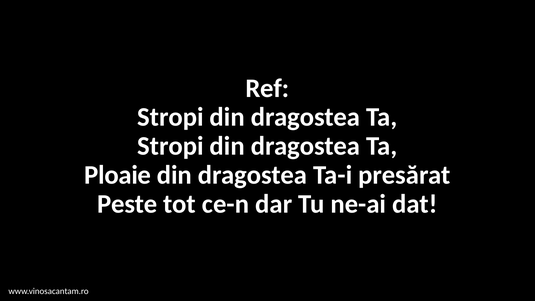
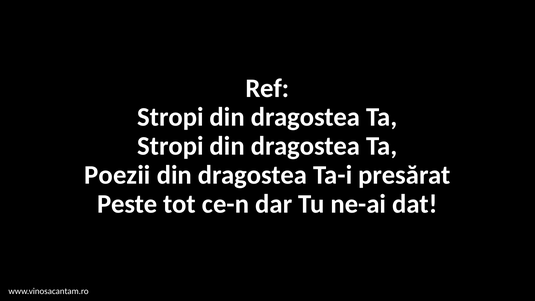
Ploaie: Ploaie -> Poezii (117, 175)
